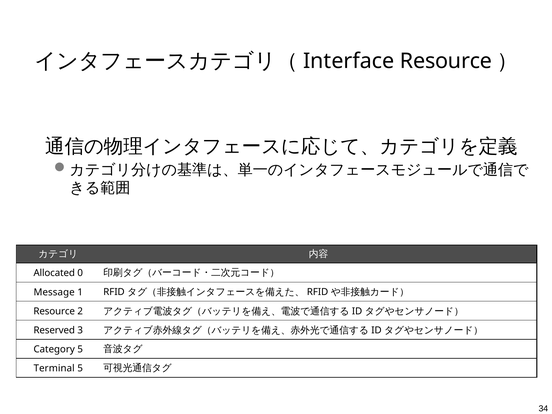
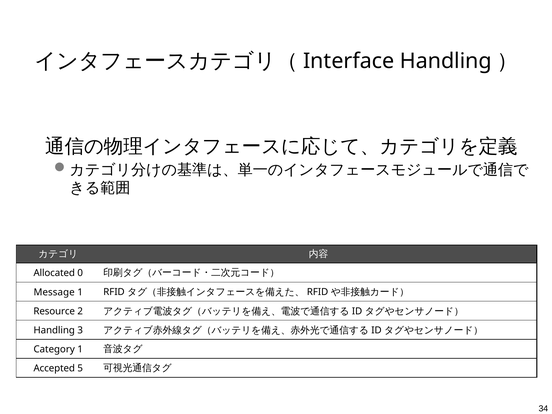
Resource: Resource -> Handling (446, 61)
Reserved: Reserved -> Handling (54, 330)
Category 5: 5 -> 1 (80, 349)
Terminal: Terminal -> Accepted (54, 368)
